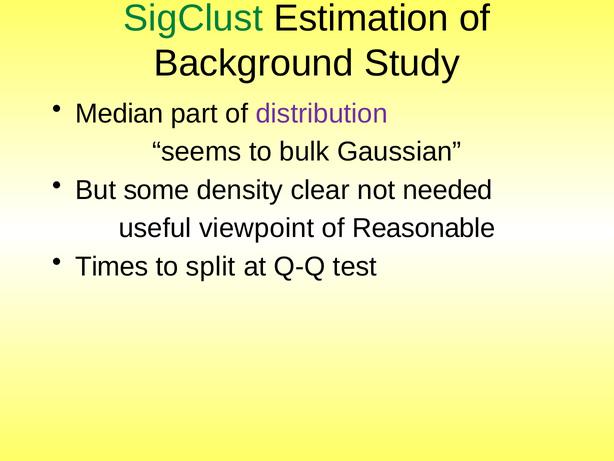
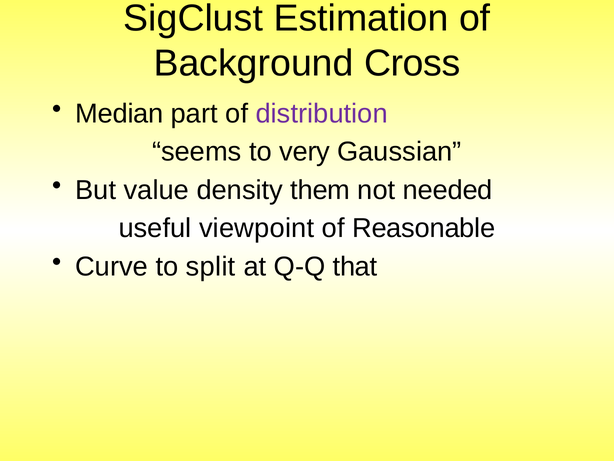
SigClust colour: green -> black (193, 18)
Study: Study -> Cross (412, 63)
bulk: bulk -> very (305, 152)
some: some -> value (156, 190)
clear: clear -> them (320, 190)
Times: Times -> Curve (112, 266)
test: test -> that (355, 266)
